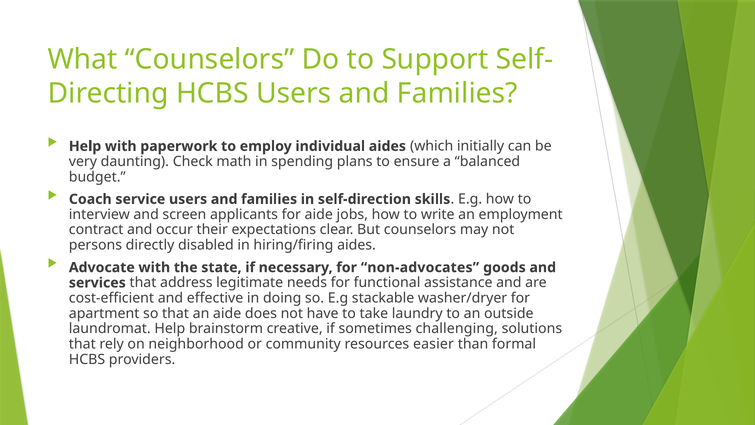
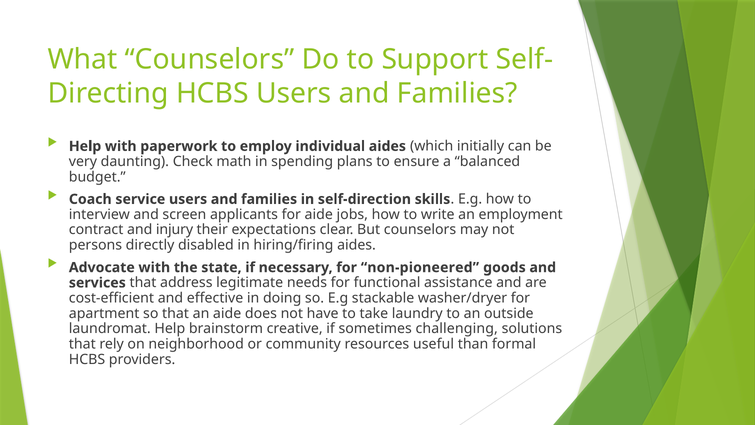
occur: occur -> injury (175, 230)
non-advocates: non-advocates -> non-pioneered (420, 267)
easier: easier -> useful (434, 344)
